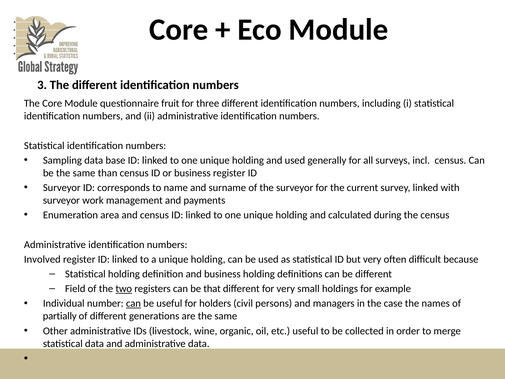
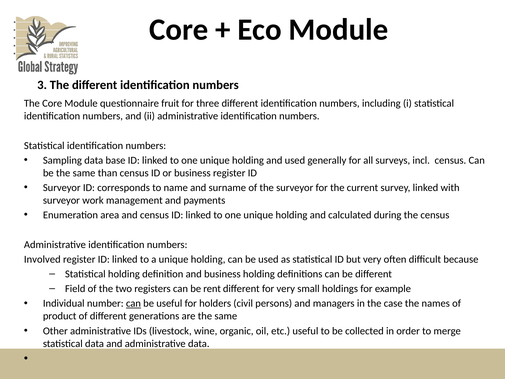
two underline: present -> none (124, 289)
that: that -> rent (212, 289)
partially: partially -> product (60, 316)
